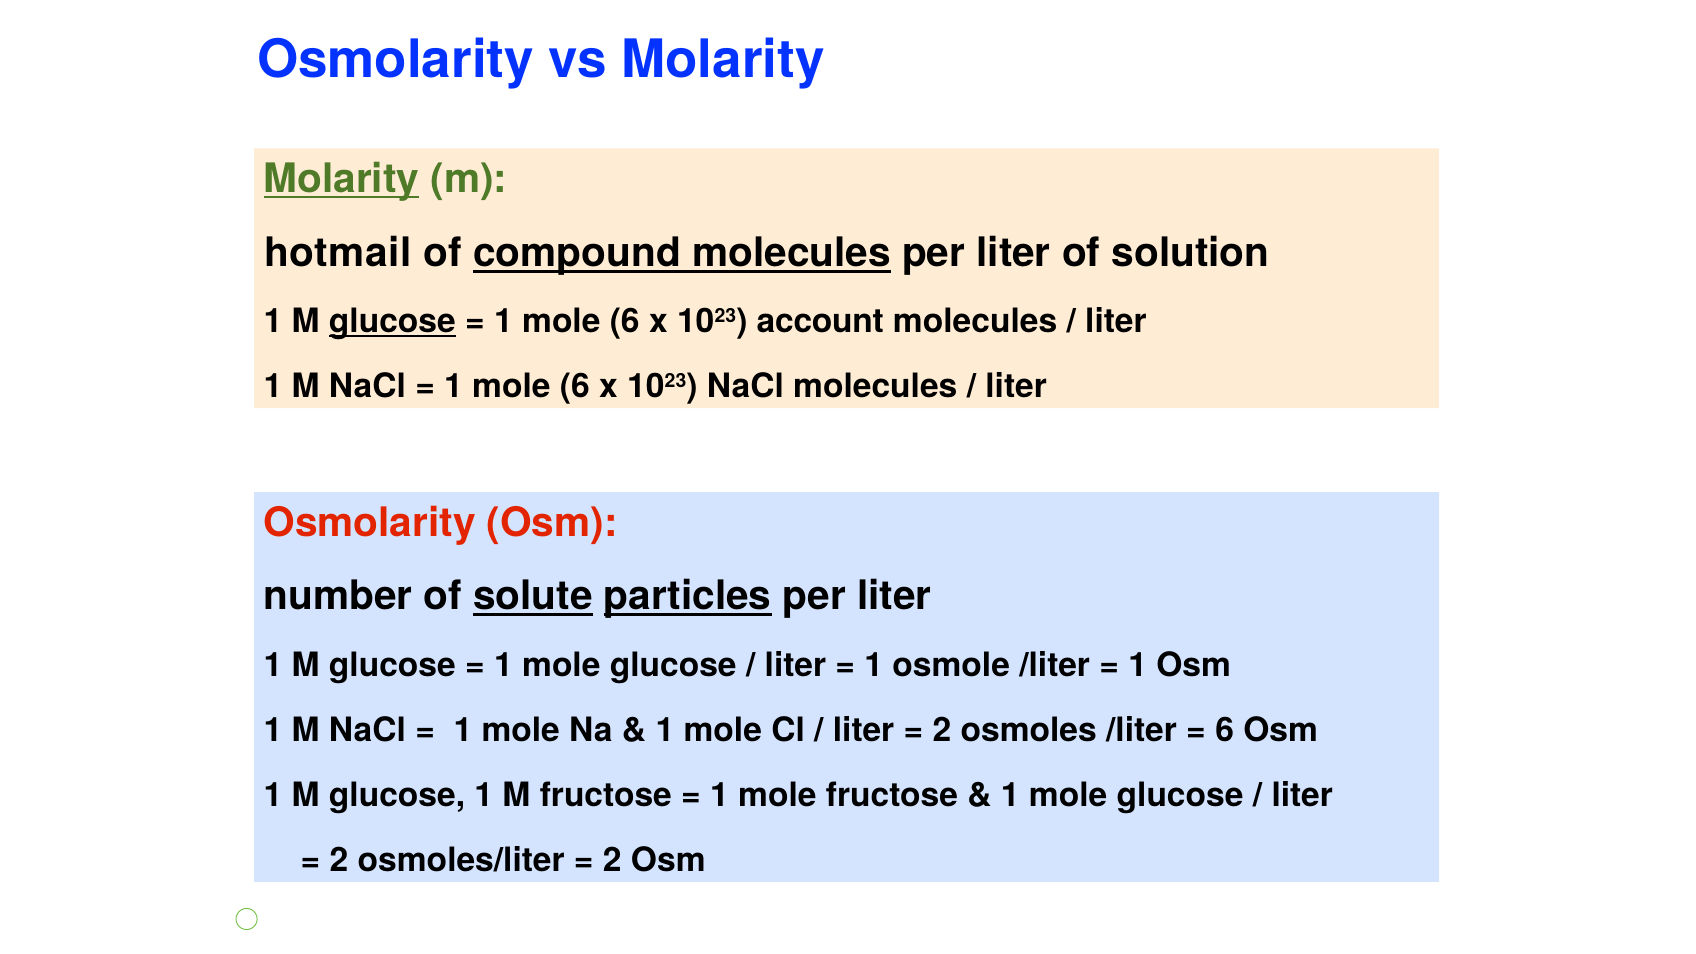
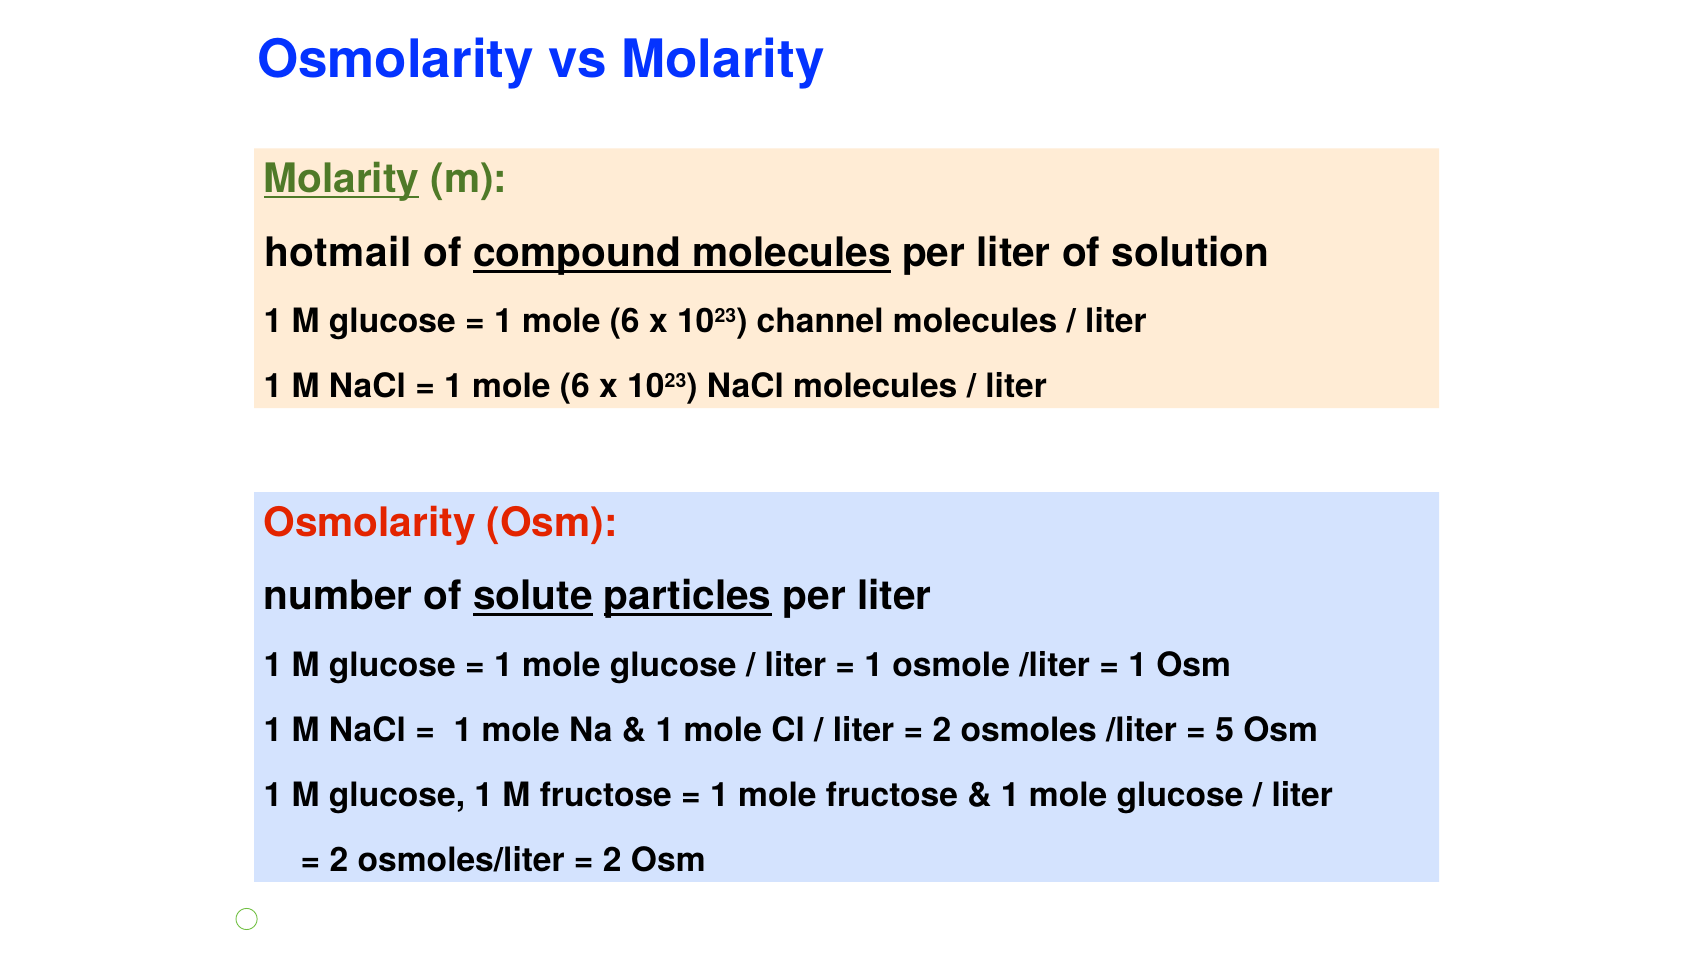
glucose underline: present -> none (392, 322)
account: account -> channel (820, 322)
6: 6 -> 5 (1225, 730)
